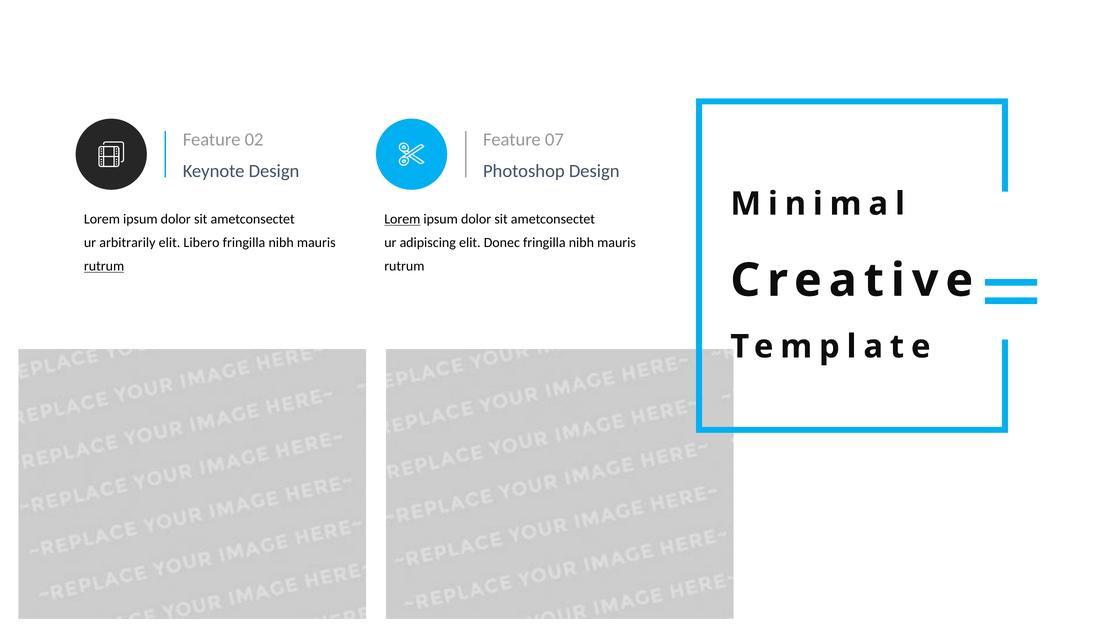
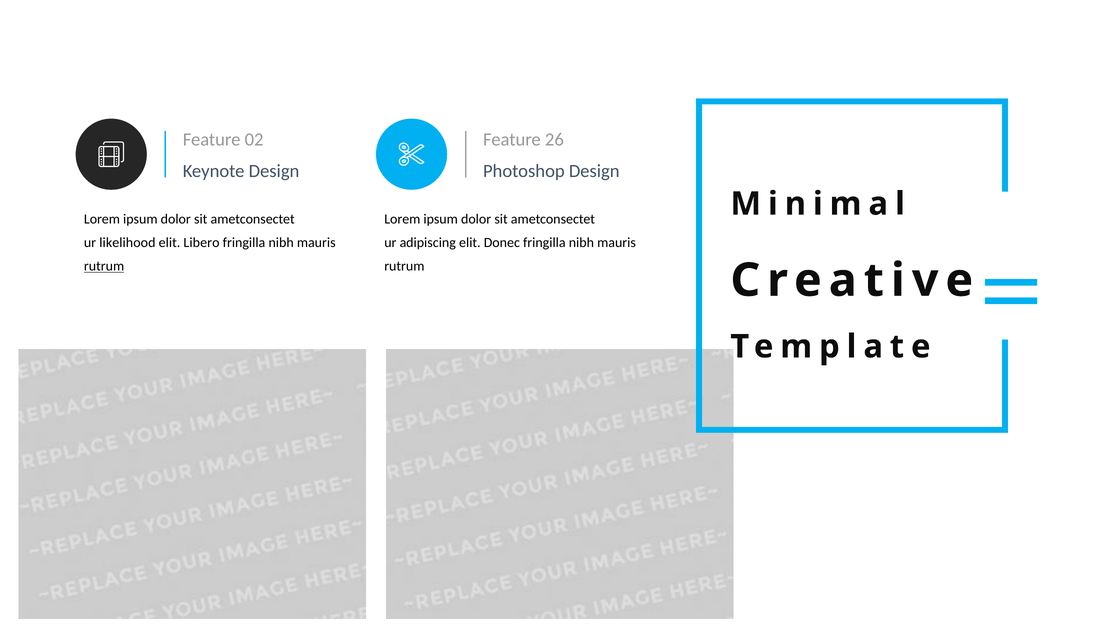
07: 07 -> 26 (554, 140)
Lorem underline: present -> none (402, 219)
arbitrarily: arbitrarily -> likelihood (127, 243)
